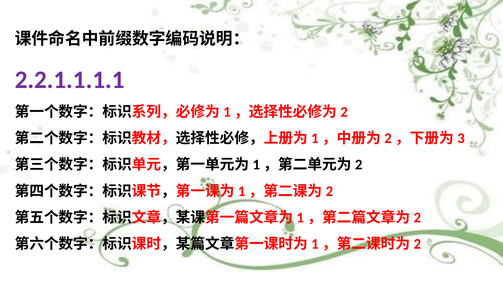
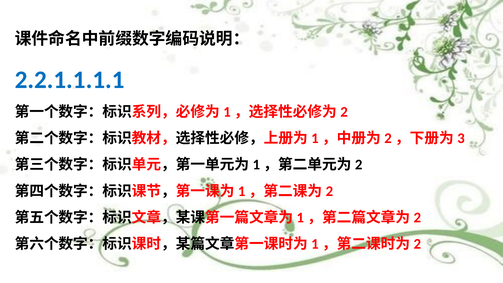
2.2.1.1.1.1 colour: purple -> blue (70, 80)
